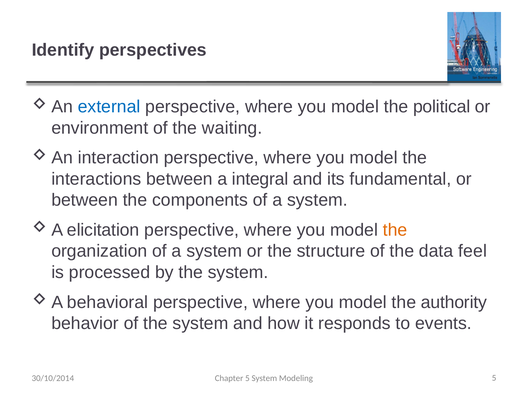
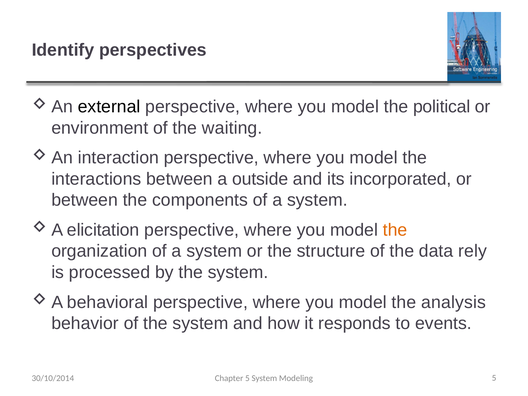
external colour: blue -> black (109, 107)
integral: integral -> outside (260, 179)
fundamental: fundamental -> incorporated (401, 179)
feel: feel -> rely (473, 251)
authority: authority -> analysis (454, 302)
